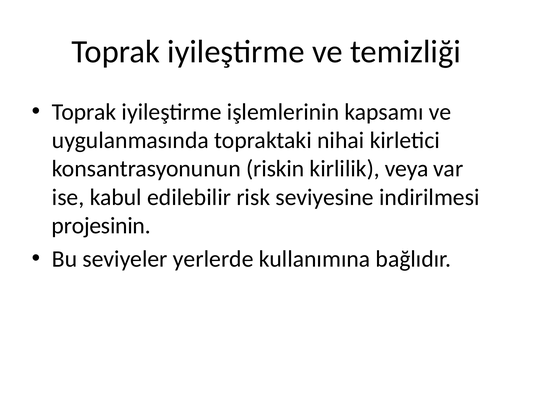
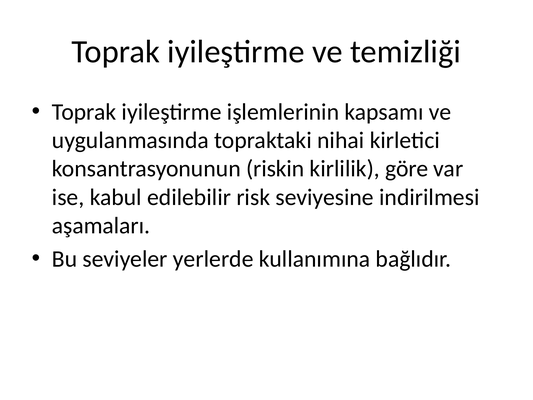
veya: veya -> göre (407, 169)
projesinin: projesinin -> aşamaları (101, 226)
